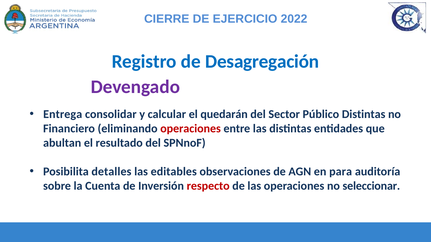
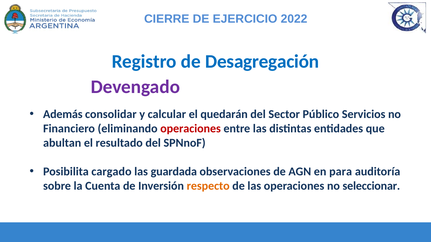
Entrega: Entrega -> Además (63, 114)
Público Distintas: Distintas -> Servicios (364, 114)
detalles: detalles -> cargado (111, 172)
editables: editables -> guardada (174, 172)
respecto colour: red -> orange (208, 186)
